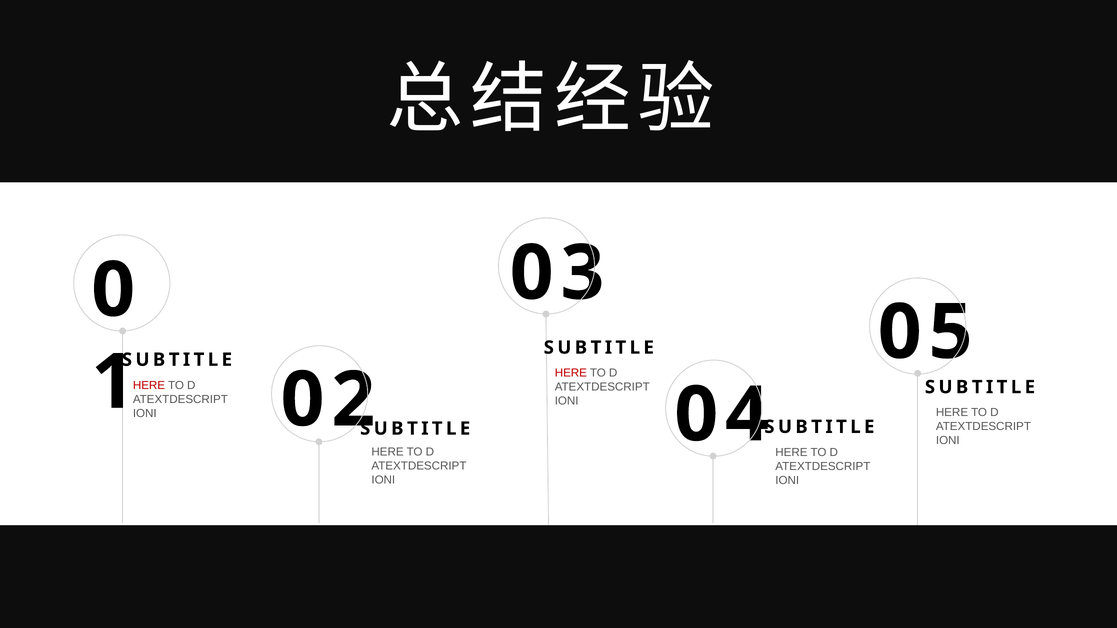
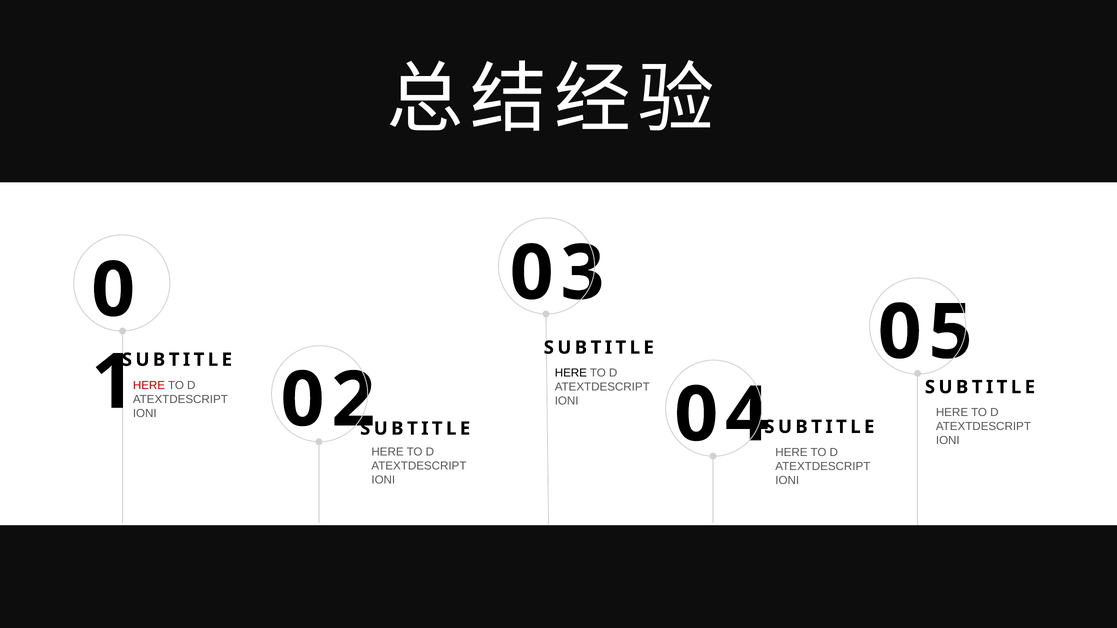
HERE colour: red -> black (571, 373)
